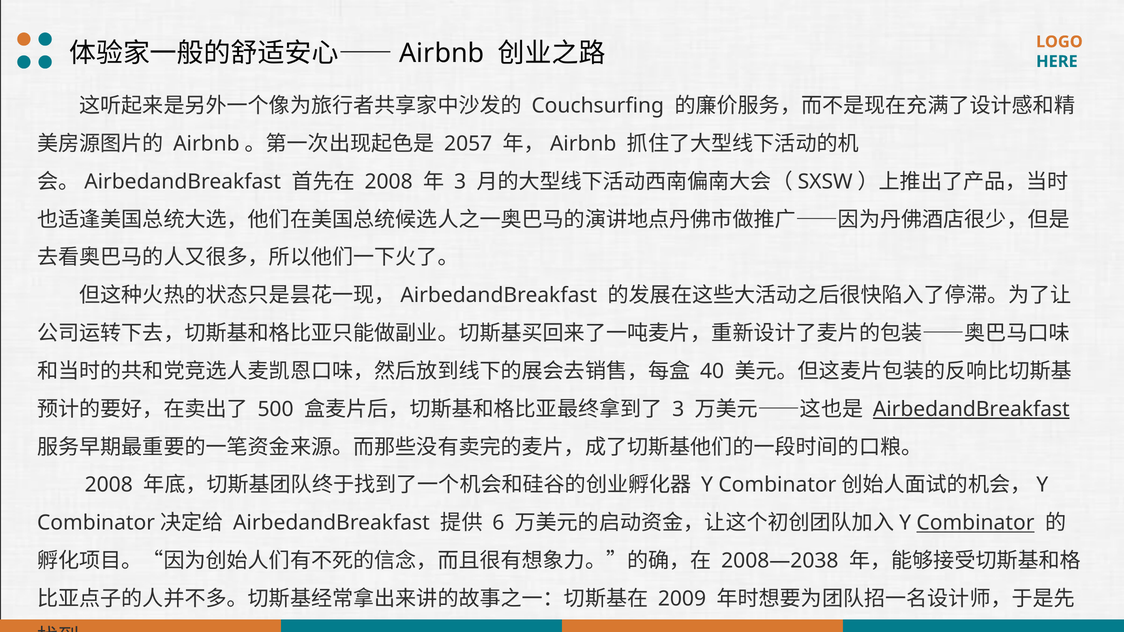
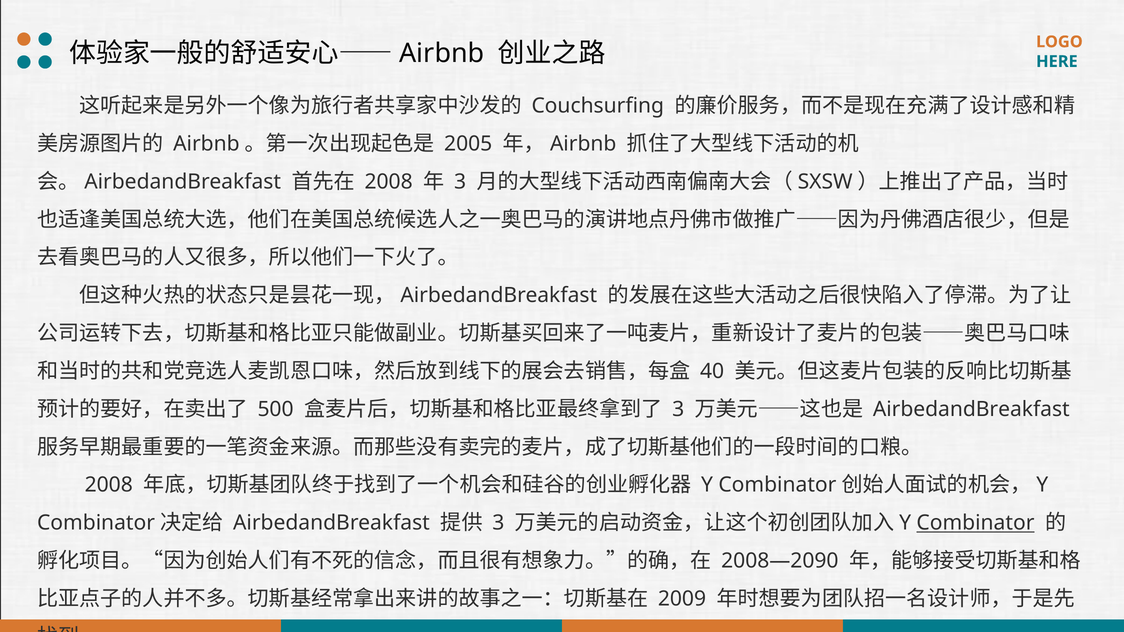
2057: 2057 -> 2005 (468, 144)
AirbedandBreakfast underline: present -> none (971, 409)
6: 6 -> 3 (498, 523)
2008—2038: 2008—2038 -> 2008—2090 (780, 561)
